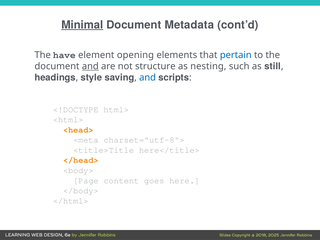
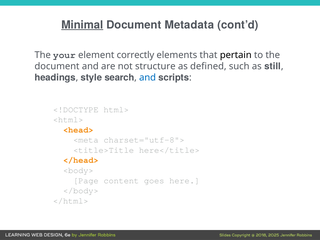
have: have -> your (64, 55)
opening: opening -> correctly (136, 55)
pertain colour: blue -> black (236, 55)
and underline: present -> none (90, 66)
nesting: nesting -> defined (208, 66)
saving: saving -> search (119, 77)
